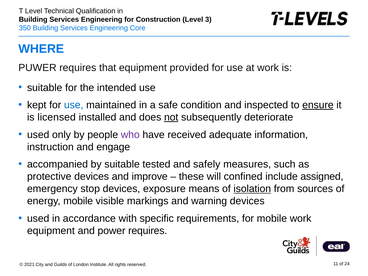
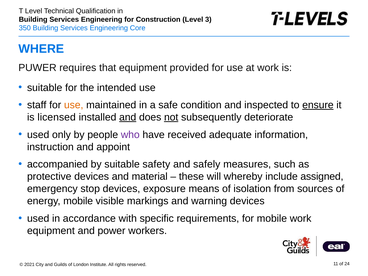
kept: kept -> staff (37, 105)
use colour: blue -> orange (74, 105)
and underline: none -> present (128, 117)
engage: engage -> appoint (113, 147)
tested: tested -> safety (156, 164)
improve: improve -> material (150, 177)
confined: confined -> whereby (243, 177)
isolation underline: present -> none (252, 189)
power requires: requires -> workers (148, 231)
